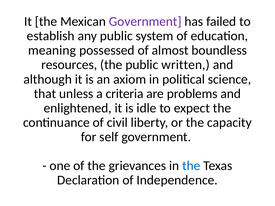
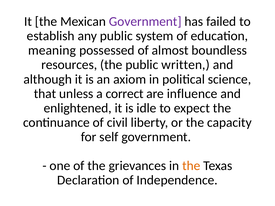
criteria: criteria -> correct (125, 94)
problems: problems -> influence (192, 94)
the colour: blue -> orange (191, 166)
